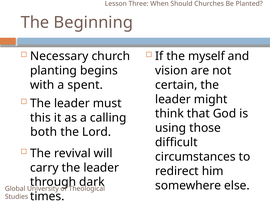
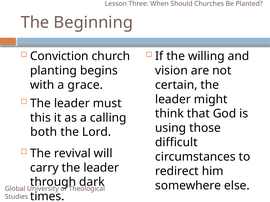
myself: myself -> willing (206, 56)
Necessary: Necessary -> Conviction (59, 56)
spent: spent -> grace (85, 85)
